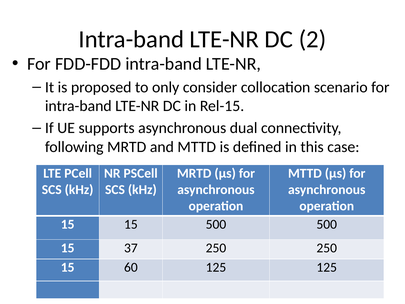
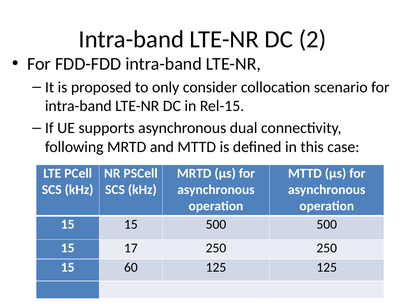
37: 37 -> 17 (131, 248)
